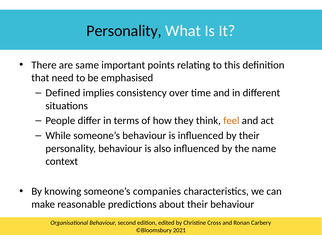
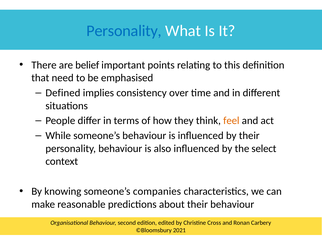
Personality colour: black -> blue (124, 31)
same: same -> belief (87, 65)
name: name -> select (264, 149)
